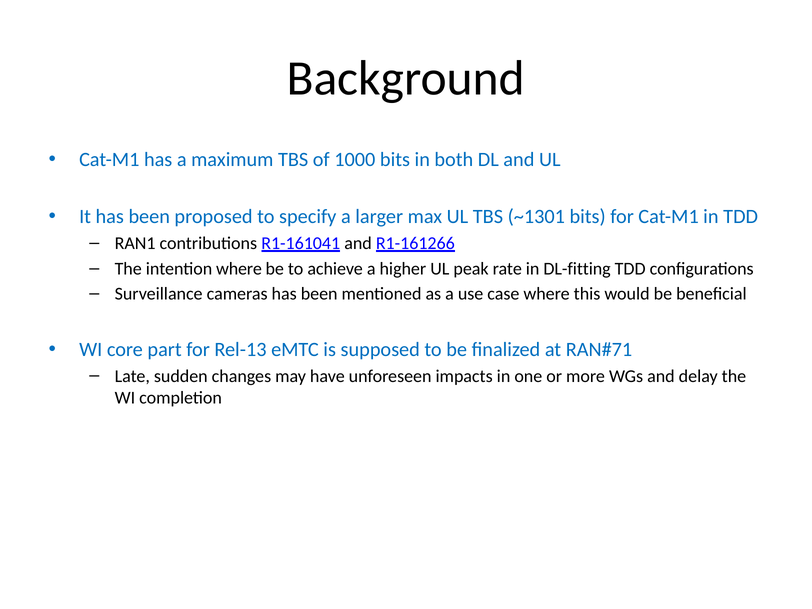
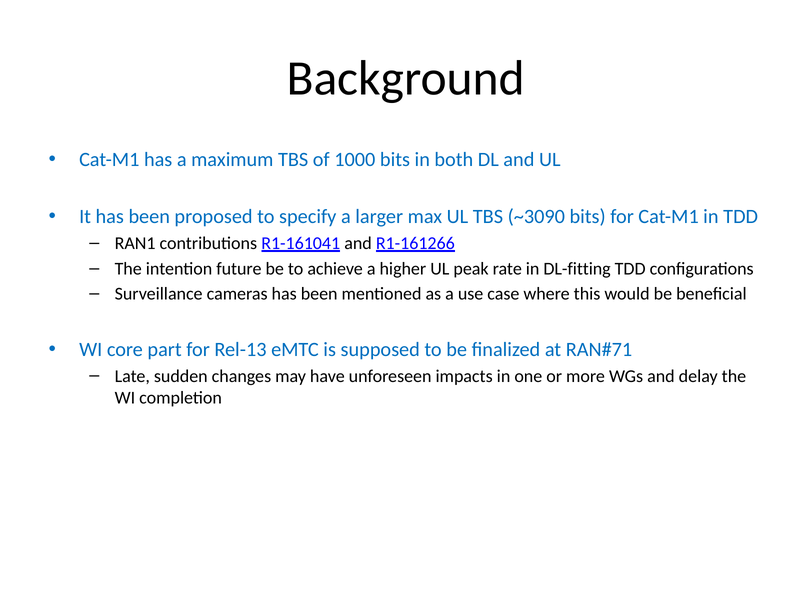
~1301: ~1301 -> ~3090 (536, 217)
intention where: where -> future (239, 269)
